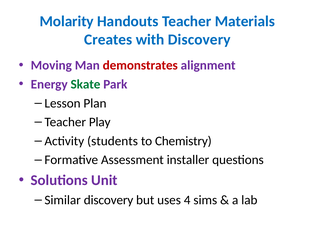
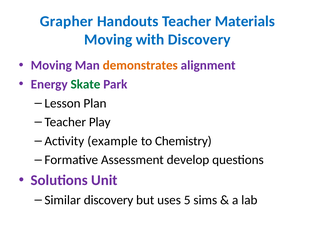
Molarity: Molarity -> Grapher (67, 21)
Creates: Creates -> Moving (108, 40)
demonstrates colour: red -> orange (140, 65)
students: students -> example (112, 141)
installer: installer -> develop (188, 160)
4: 4 -> 5 (187, 200)
